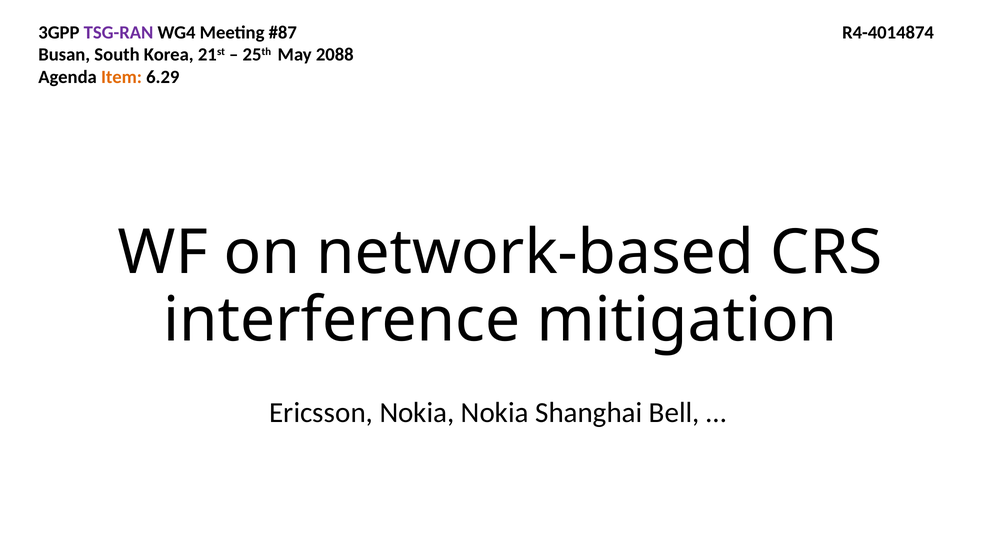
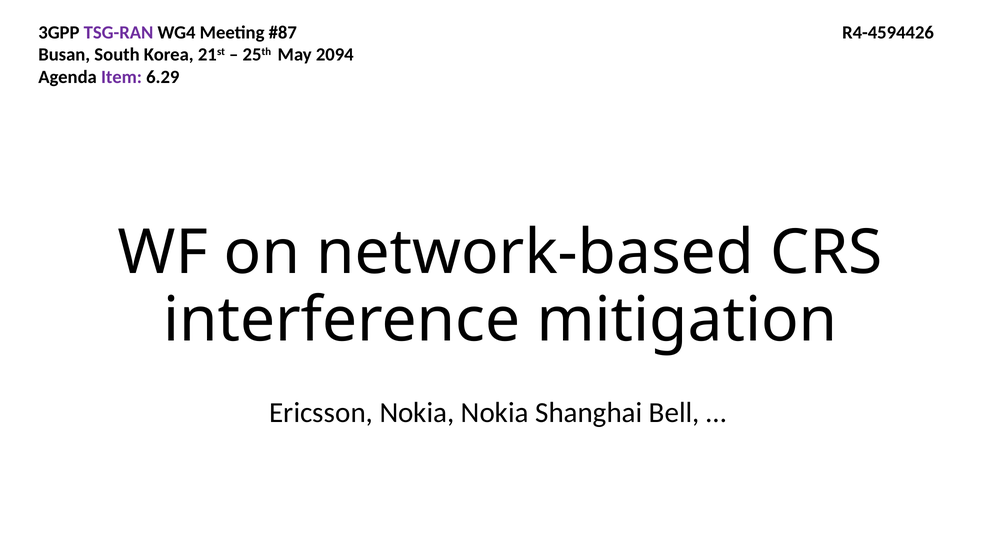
R4-4014874: R4-4014874 -> R4-4594426 (888, 32)
2088: 2088 -> 2094 (335, 55)
Item colour: orange -> purple (122, 77)
